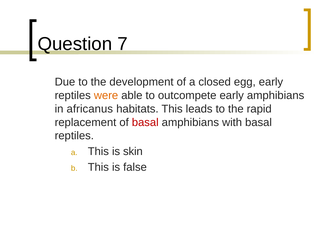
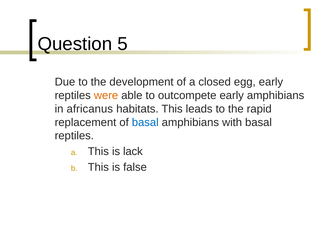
7: 7 -> 5 (123, 44)
basal colour: red -> blue (145, 122)
skin: skin -> lack (133, 151)
